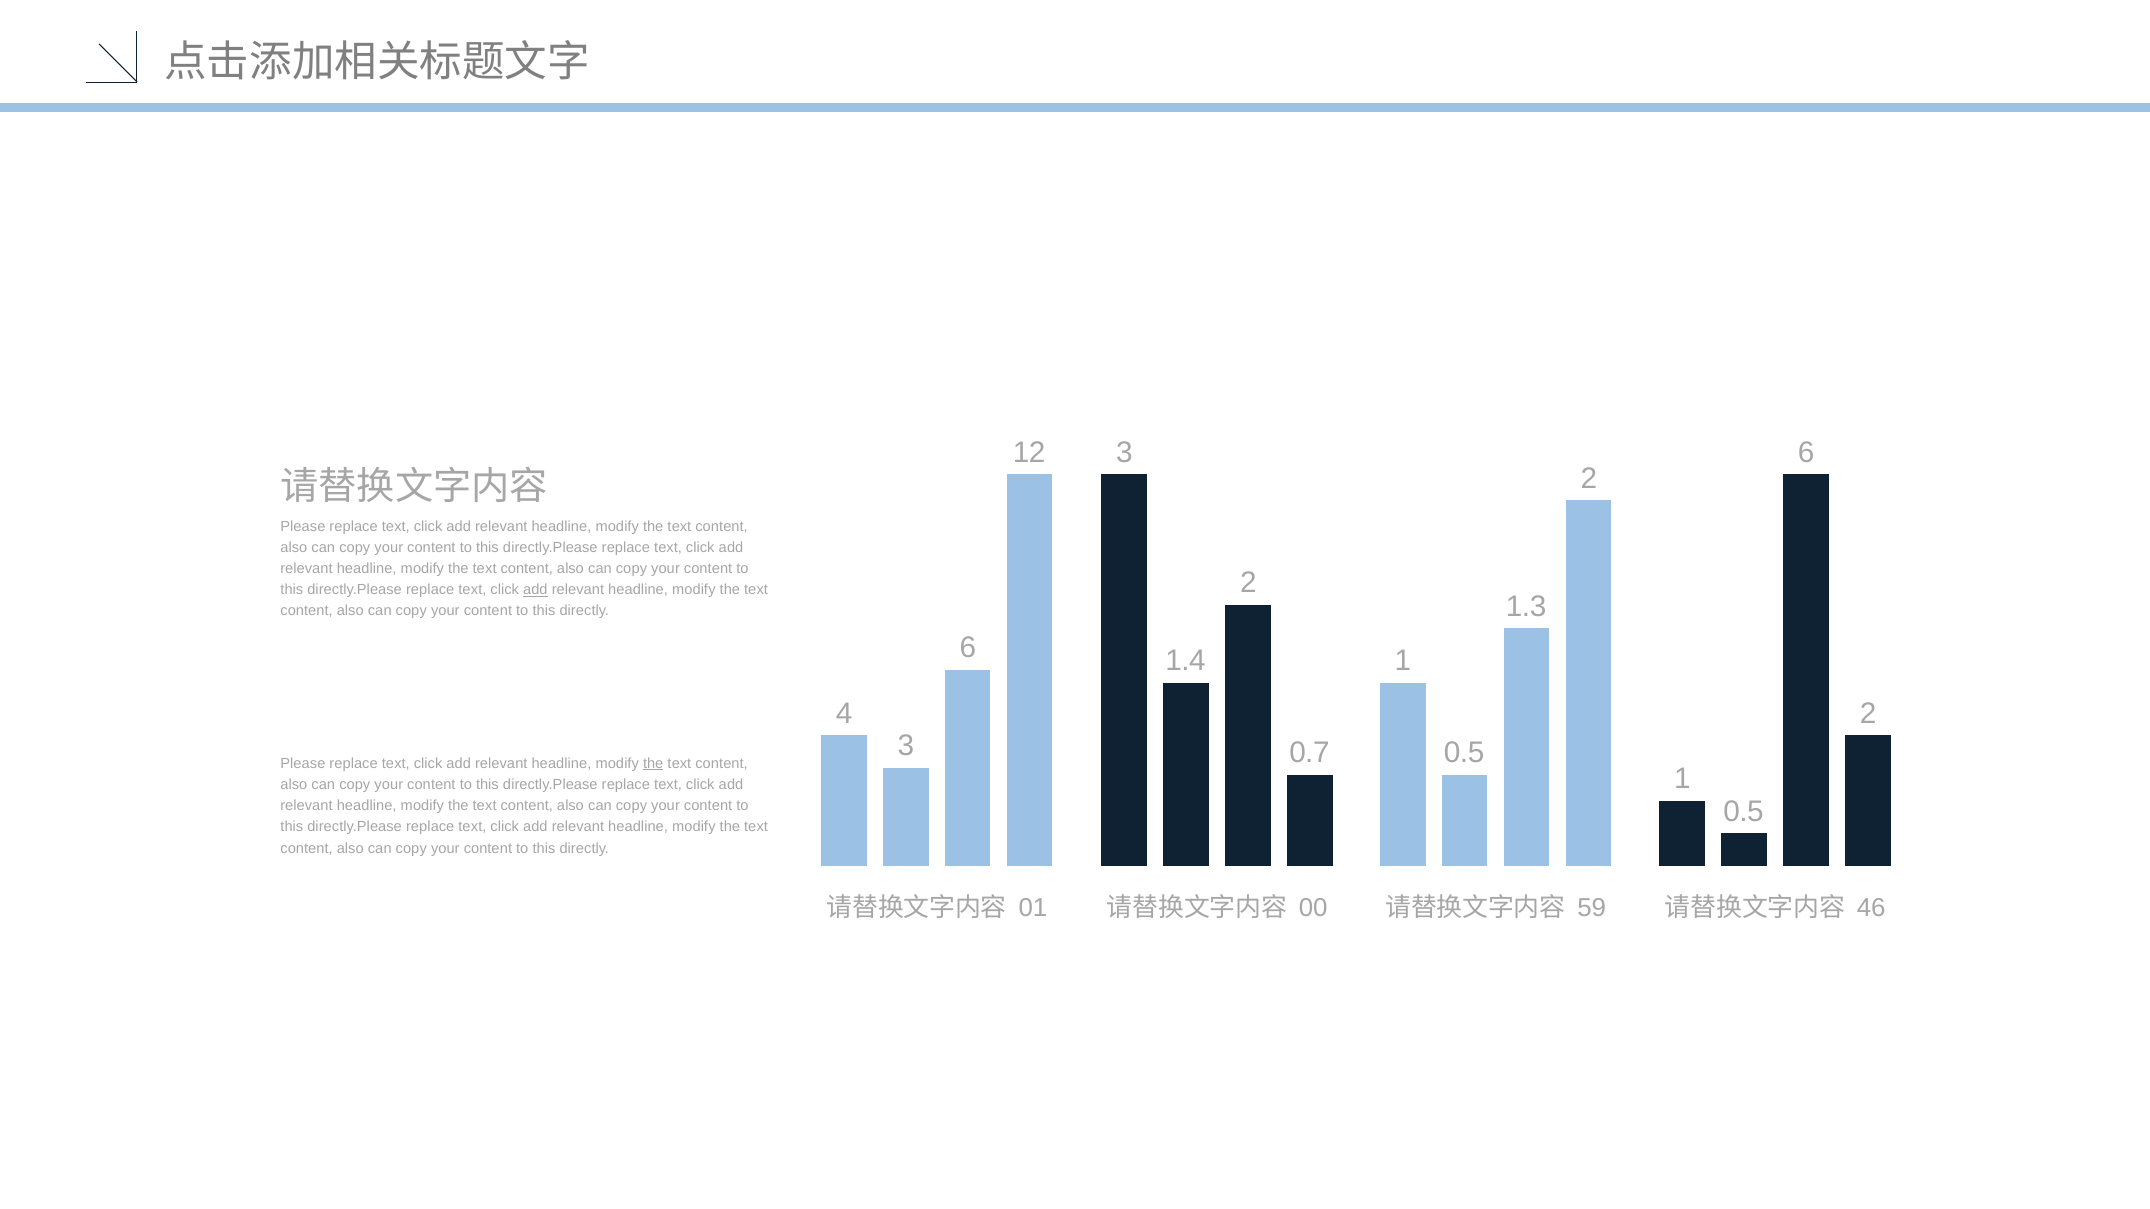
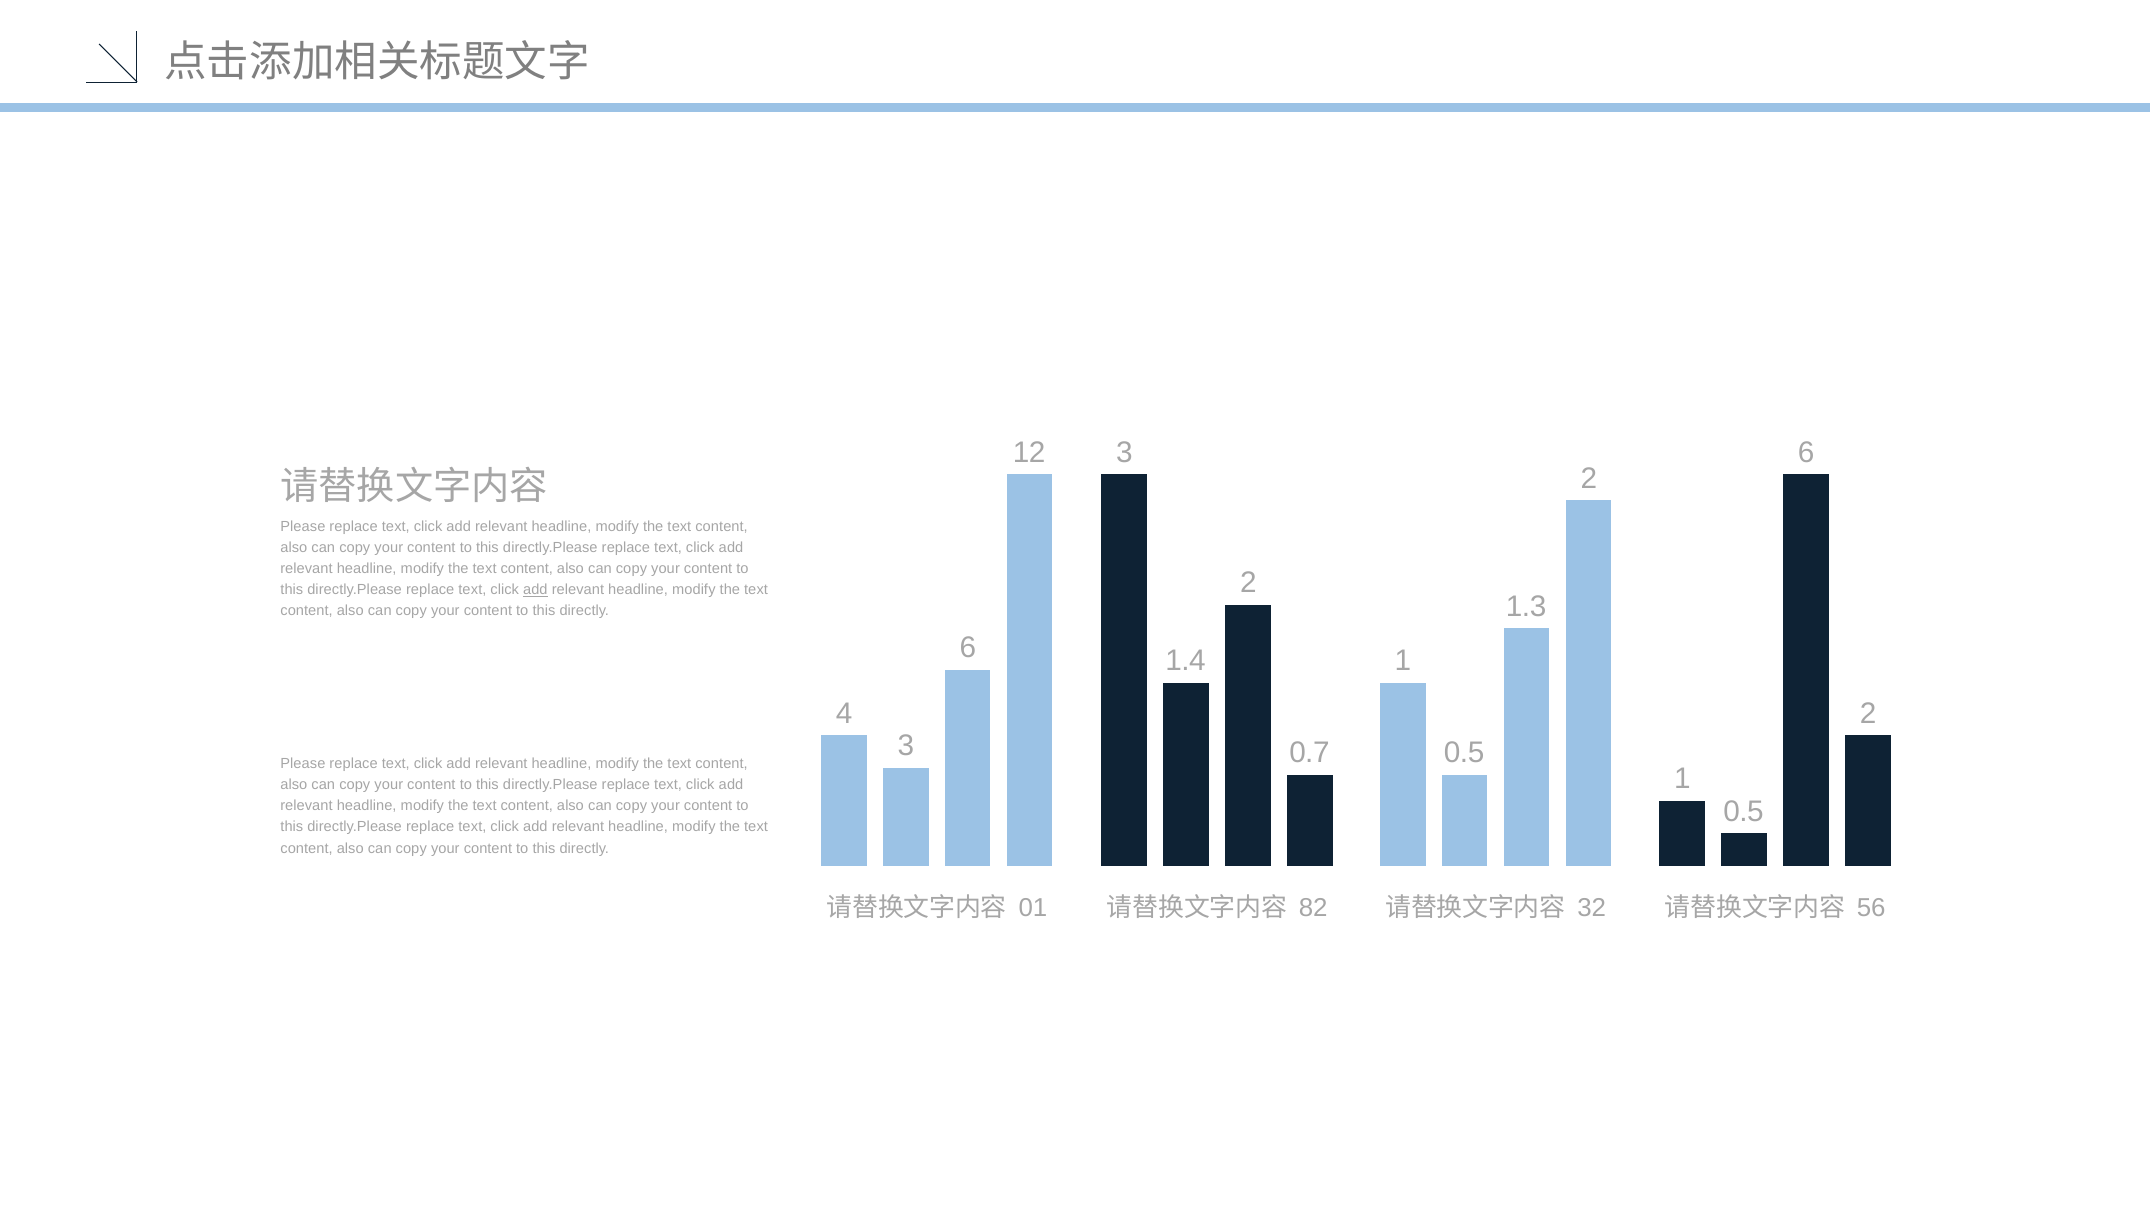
the underline: present -> none (653, 764)
00: 00 -> 82 (1313, 908)
59: 59 -> 32 (1592, 908)
46: 46 -> 56 (1871, 908)
